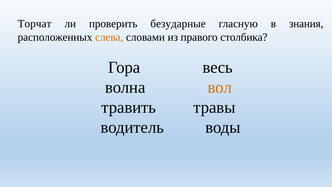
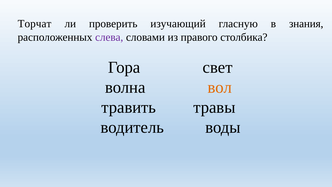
безударные: безударные -> изучающий (178, 24)
слева colour: orange -> purple (109, 37)
весь: весь -> свет (218, 67)
